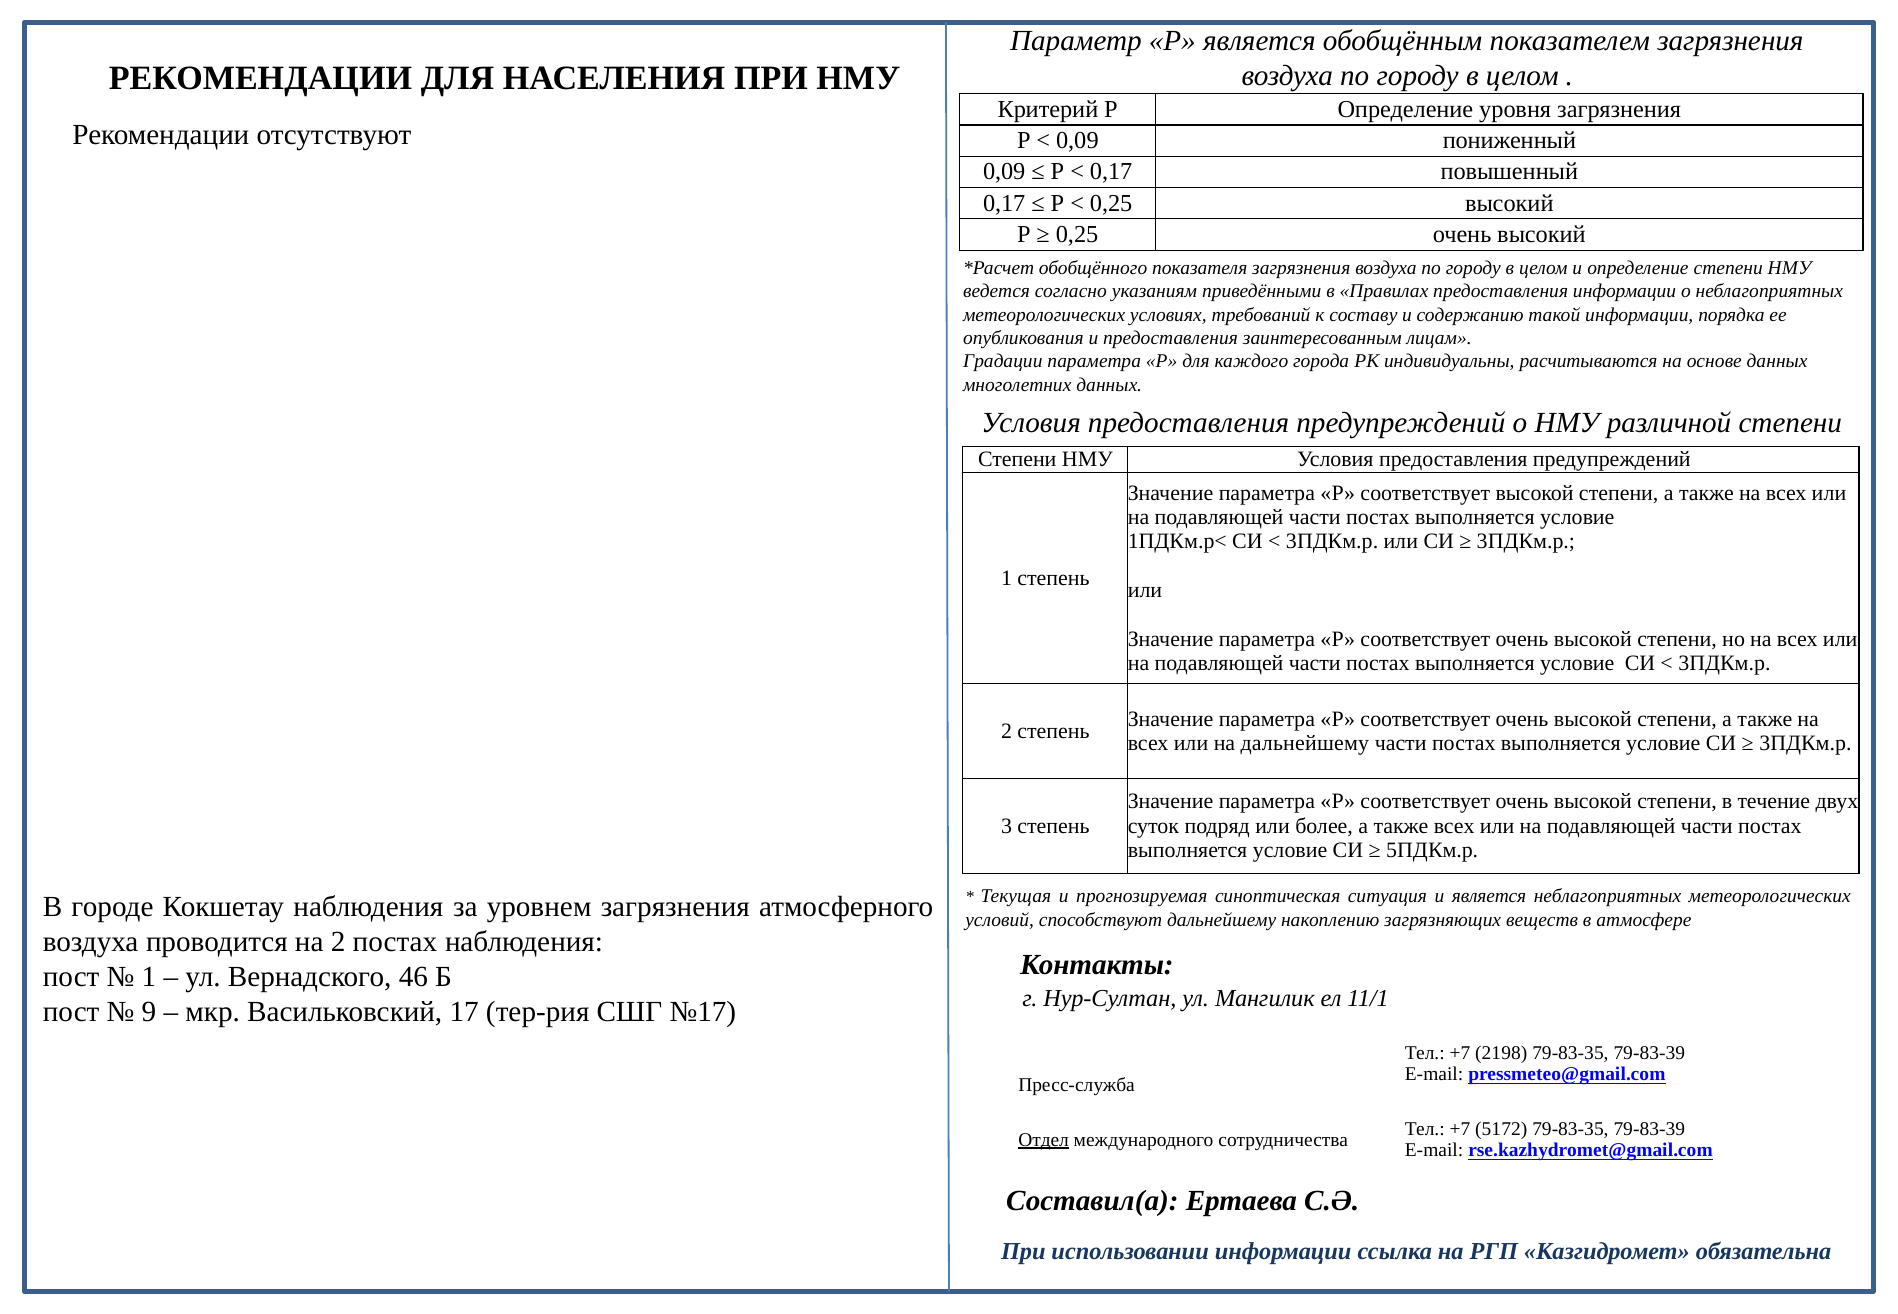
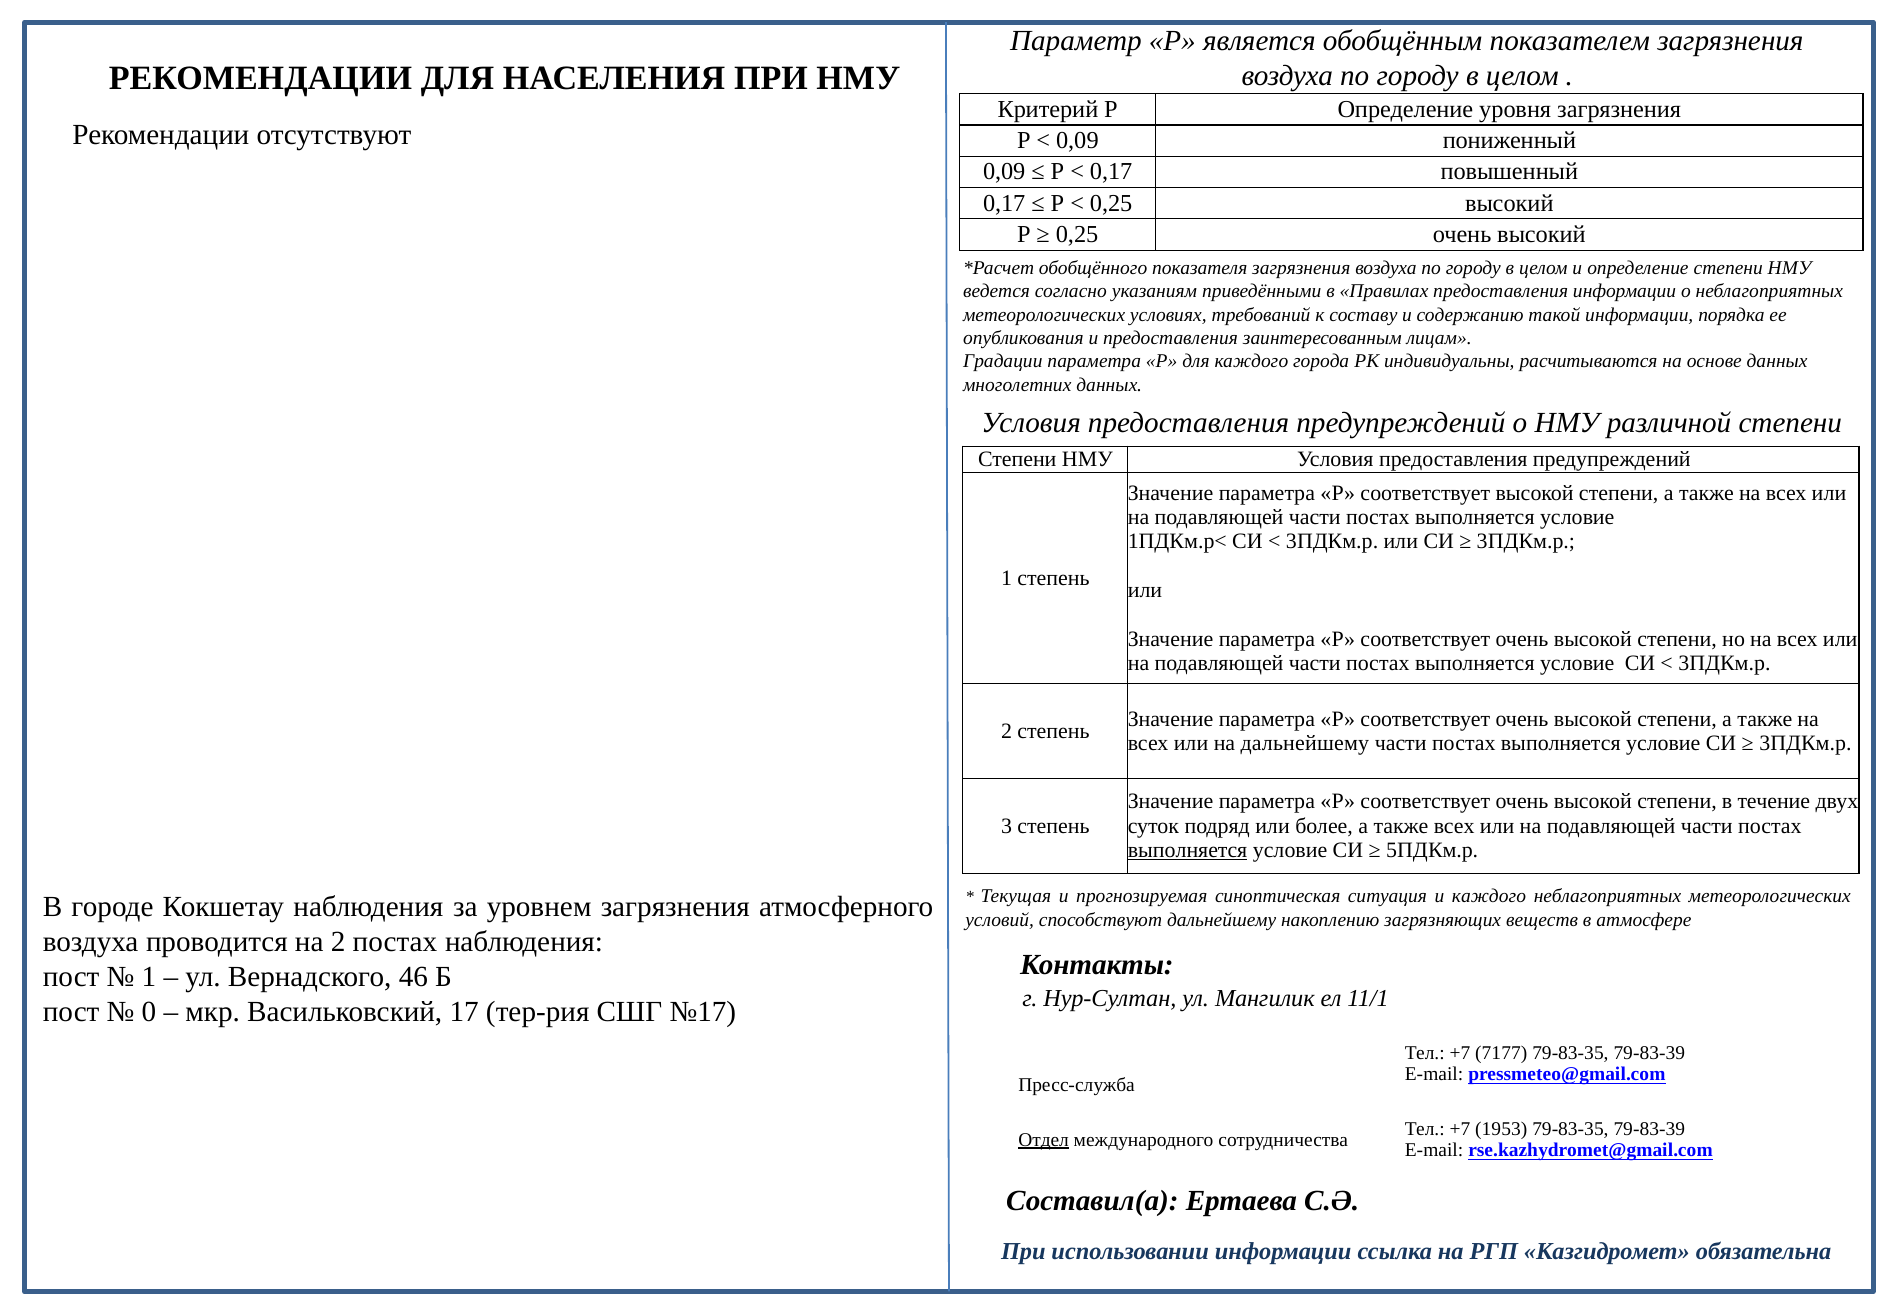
выполняется underline: none -> present (1188, 850)
и является: является -> каждого (1489, 897)
9: 9 -> 0 (149, 1012)
2198: 2198 -> 7177 (1501, 1053)
5172: 5172 -> 1953 (1501, 1129)
